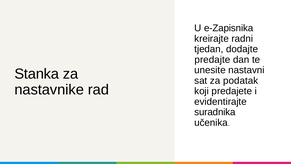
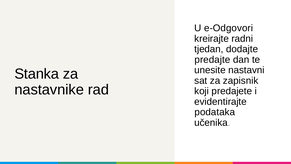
e-Zapisnika: e-Zapisnika -> e-Odgovori (229, 28)
podatak: podatak -> zapisnik (241, 80)
suradnika: suradnika -> podataka (215, 112)
